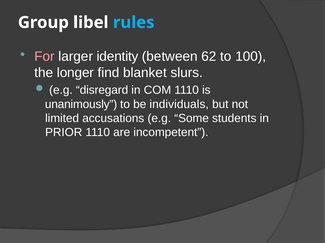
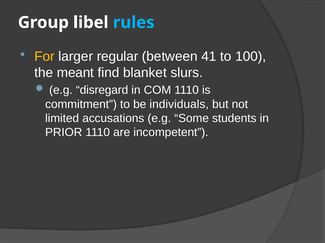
For colour: pink -> yellow (45, 57)
identity: identity -> regular (118, 57)
62: 62 -> 41 (209, 57)
longer: longer -> meant (75, 73)
unanimously: unanimously -> commitment (81, 104)
